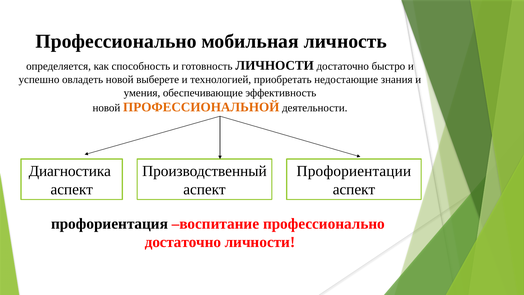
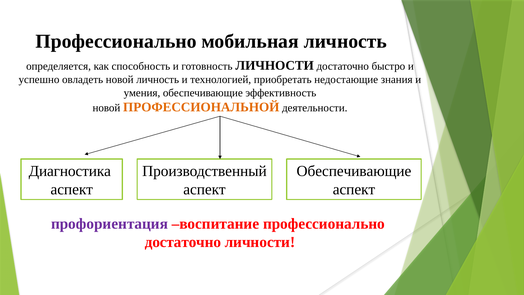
новой выберете: выберете -> личность (158, 80)
Профориентации: Профориентации -> Обеспечивающие (354, 171)
профориентация colour: black -> purple (110, 224)
